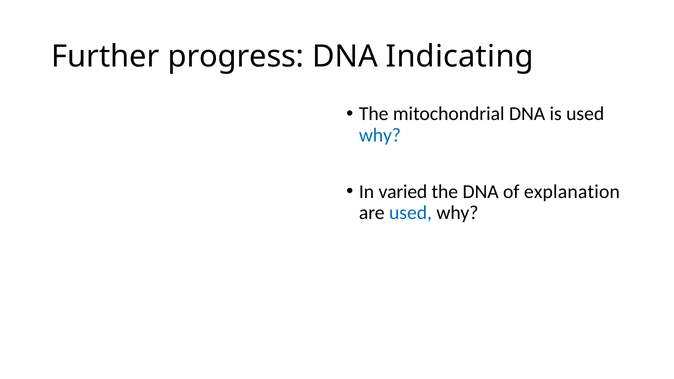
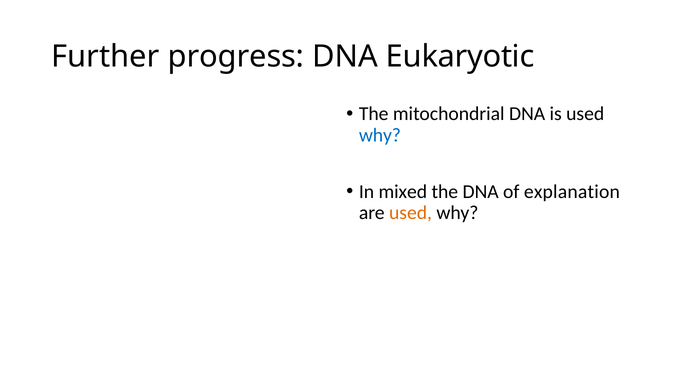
Indicating: Indicating -> Eukaryotic (460, 57)
varied: varied -> mixed (403, 192)
used colour: blue -> orange (411, 213)
